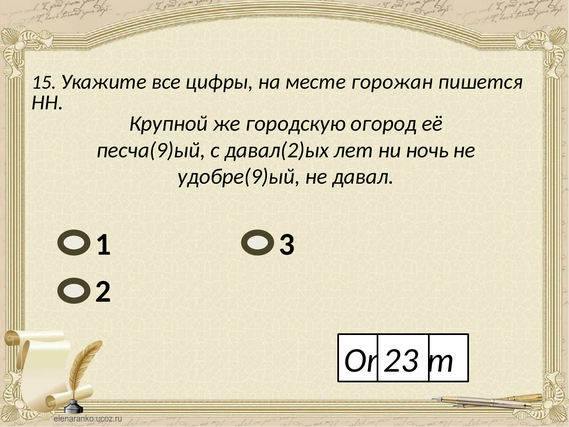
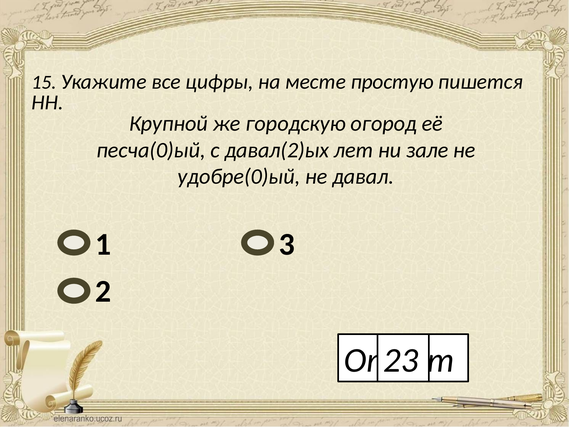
горожан: горожан -> простую (392, 82)
песча(9)ый: песча(9)ый -> песча(0)ый (151, 150)
ночь: ночь -> зале (427, 150)
удобре(9)ый: удобре(9)ый -> удобре(0)ый (239, 177)
